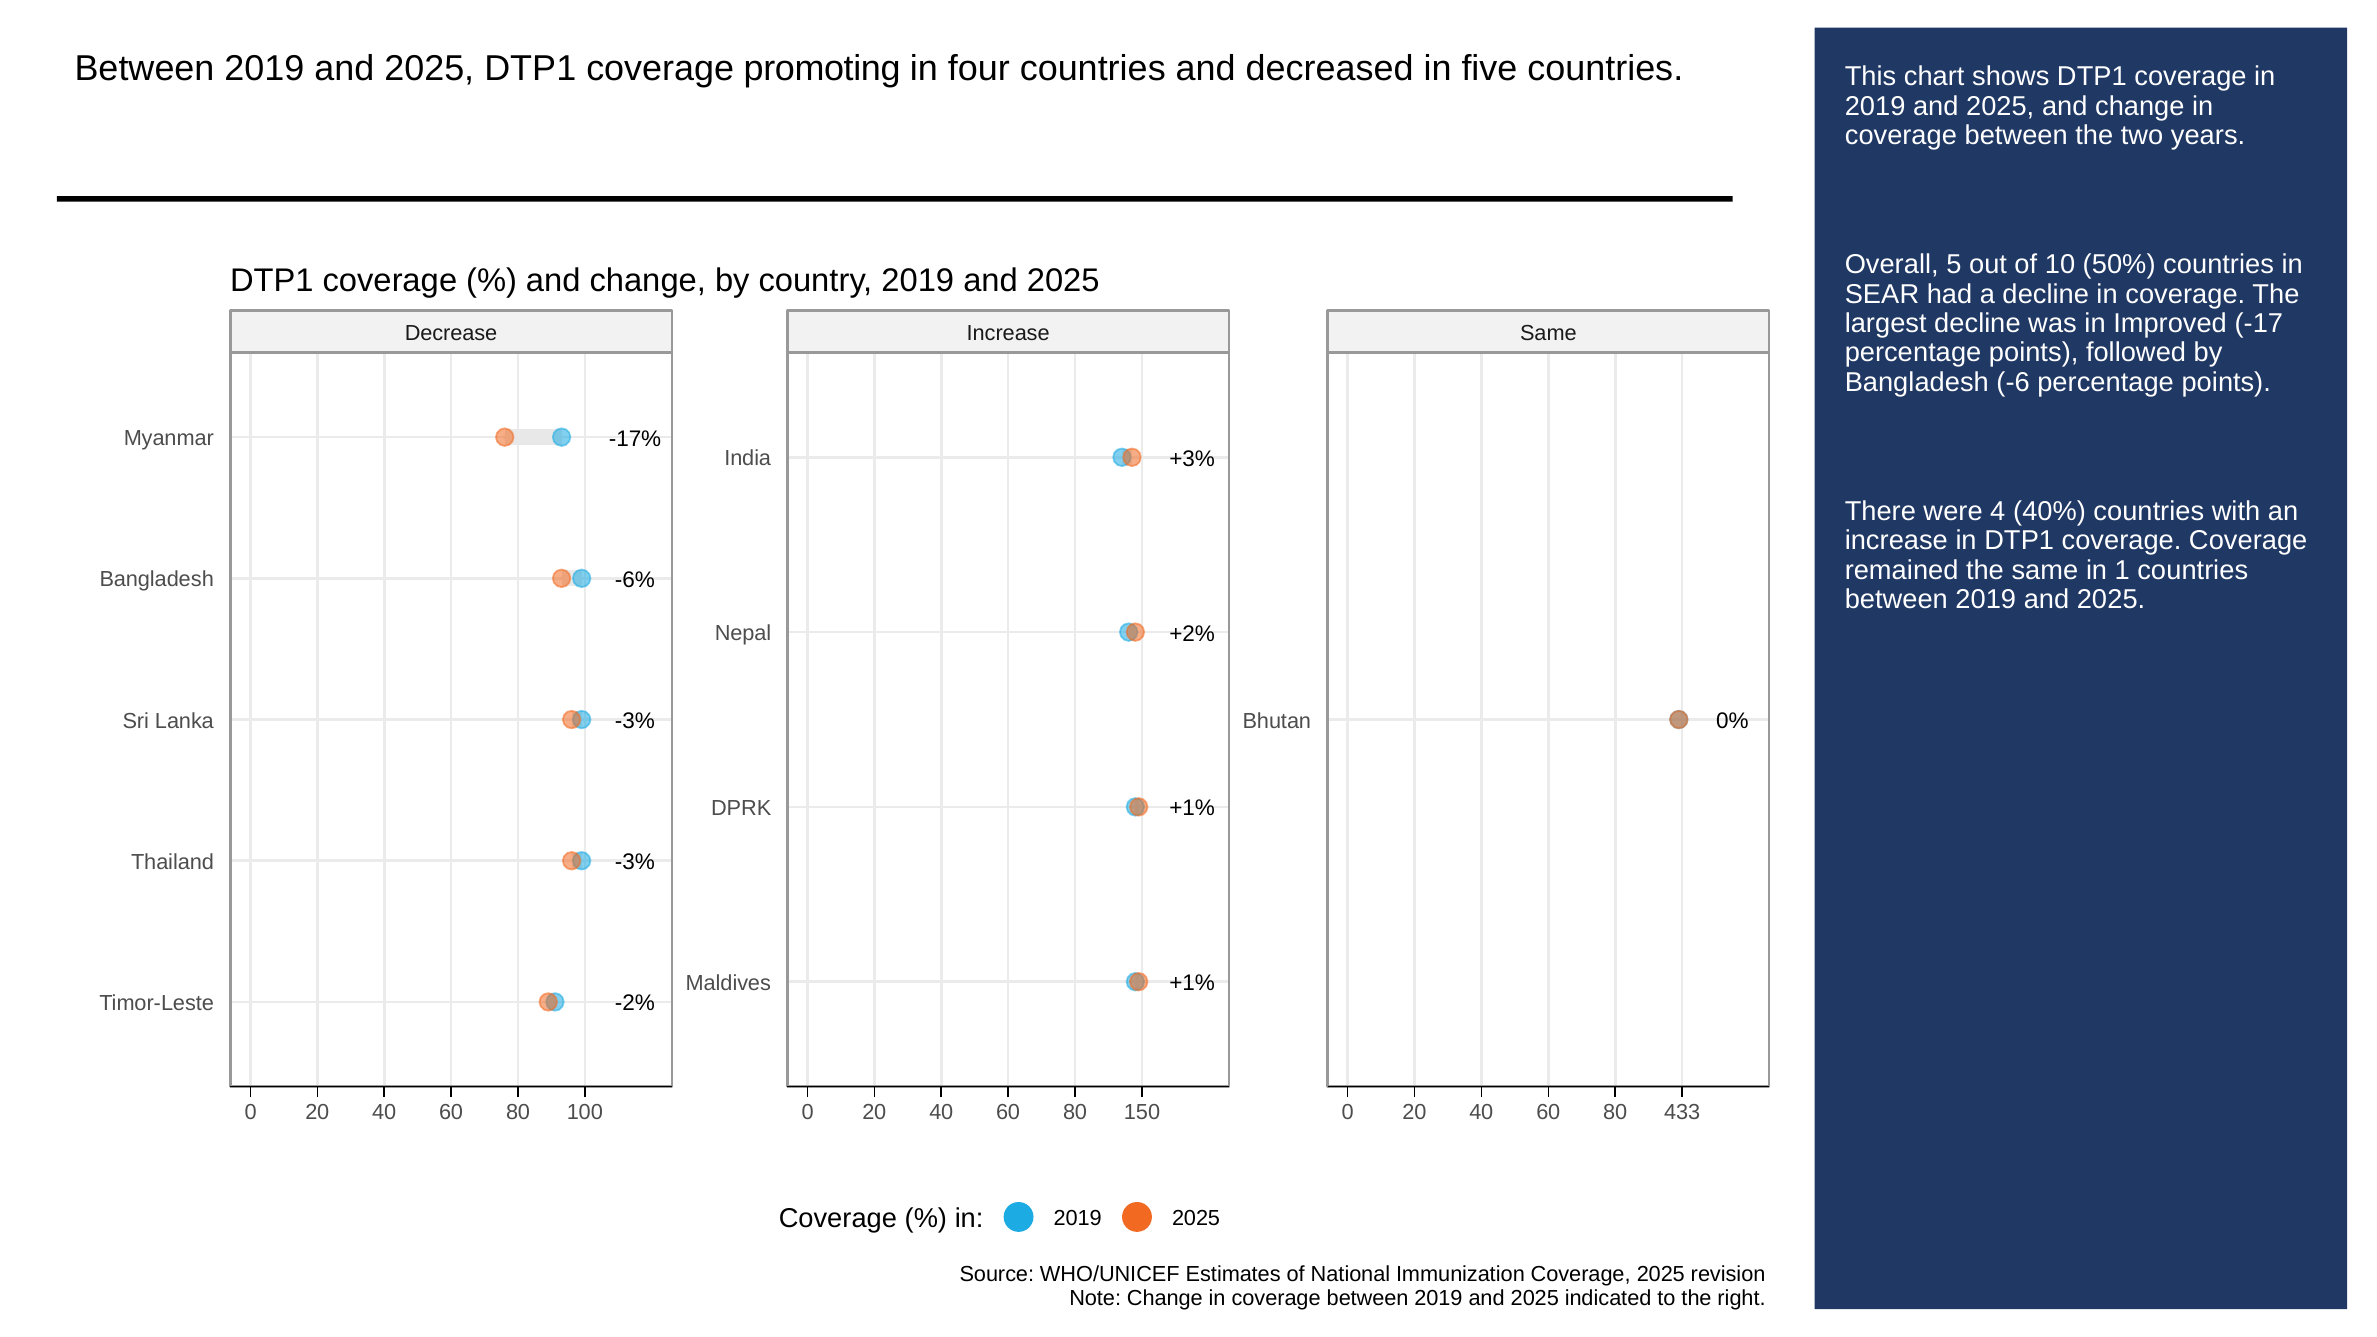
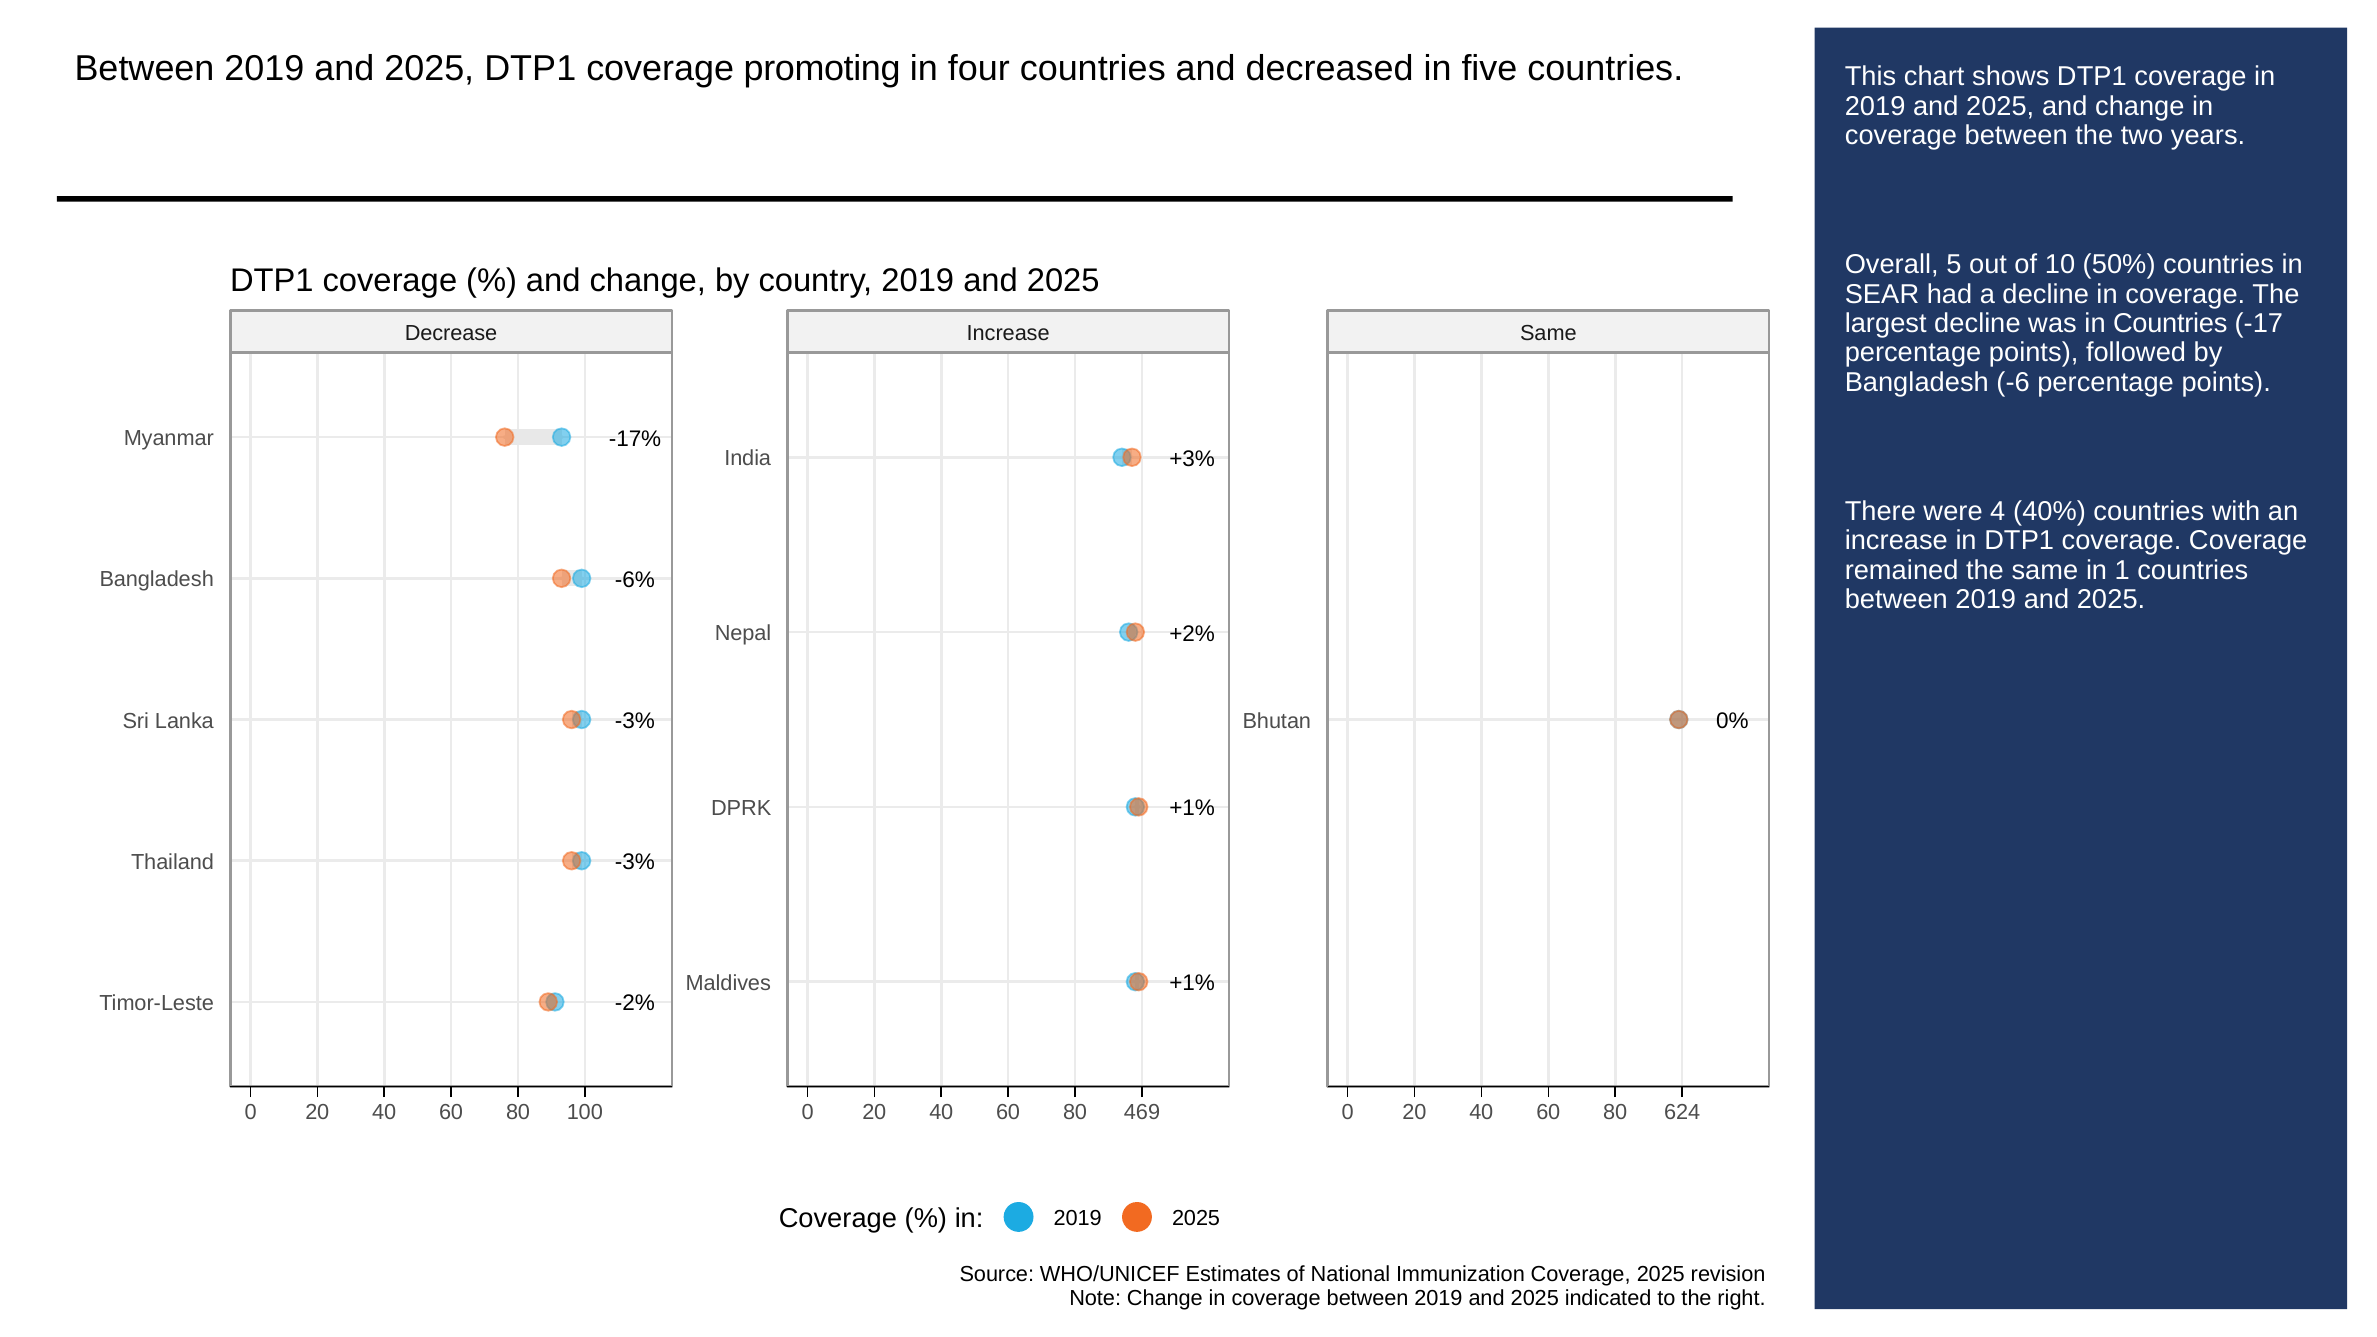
in Improved: Improved -> Countries (2170, 323)
150: 150 -> 469 (1142, 1112)
433: 433 -> 624 (1682, 1112)
